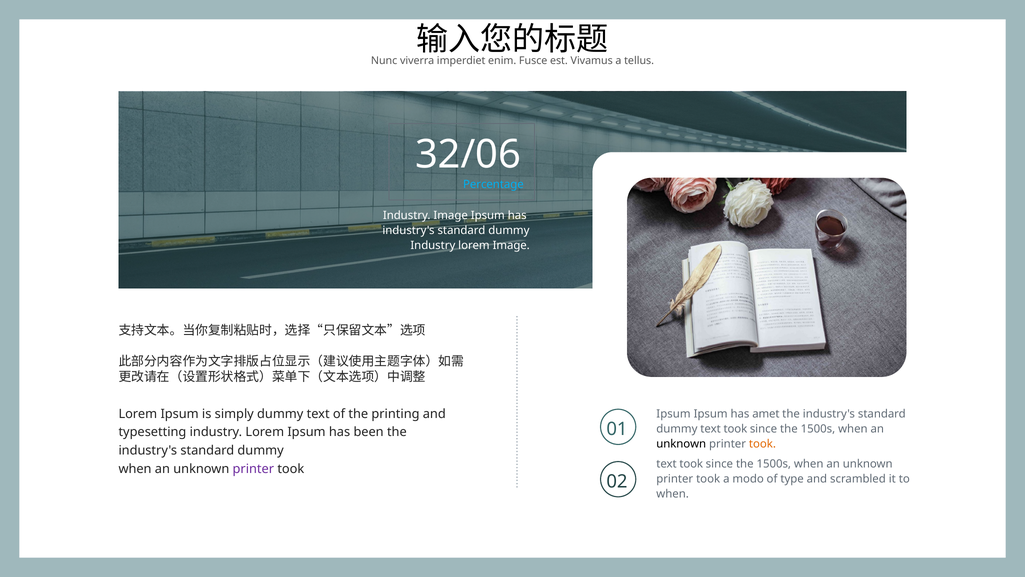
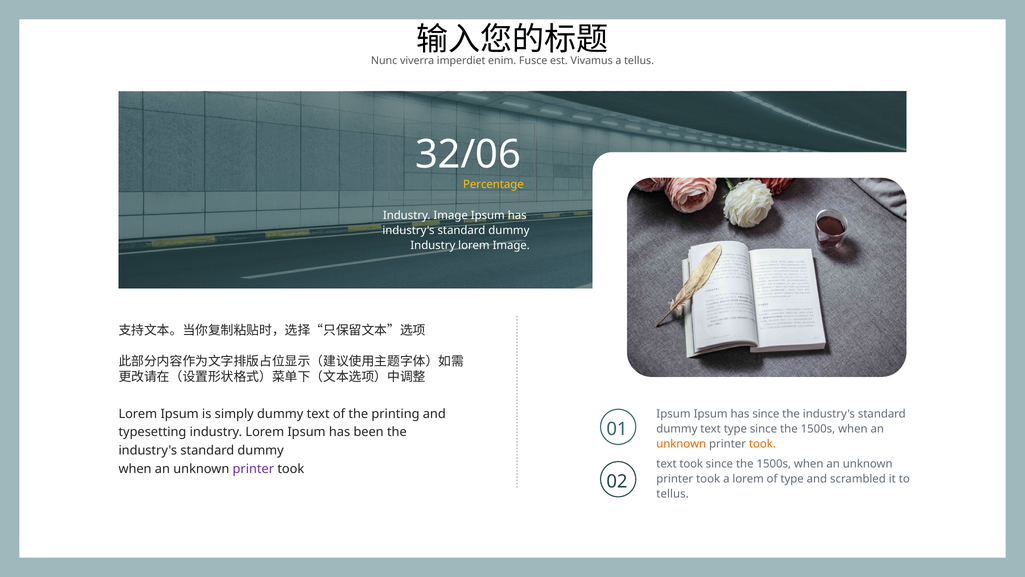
Percentage colour: light blue -> yellow (493, 184)
has amet: amet -> since (766, 414)
dummy text took: took -> type (735, 429)
unknown colour: black -> orange (681, 444)
a modo: modo -> lorem (748, 479)
when: when -> tellus (673, 494)
